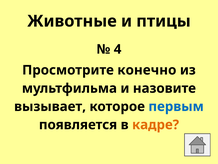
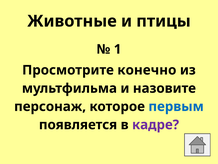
4: 4 -> 1 (118, 49)
вызывает: вызывает -> персонаж (50, 106)
кадре colour: orange -> purple (156, 124)
